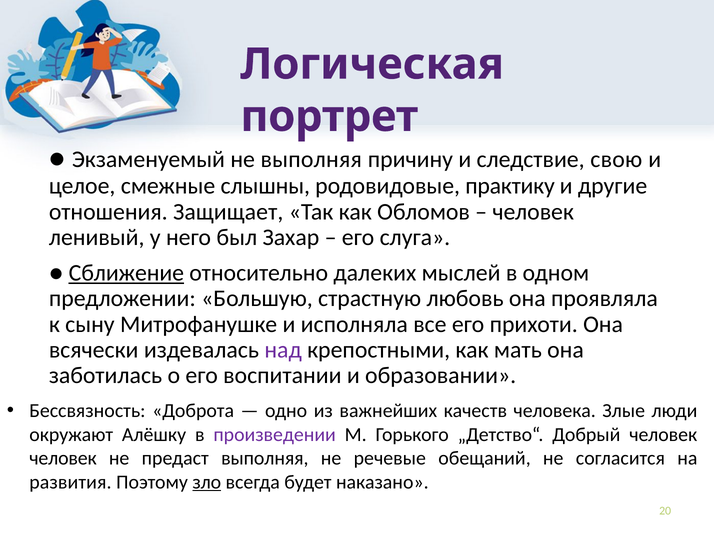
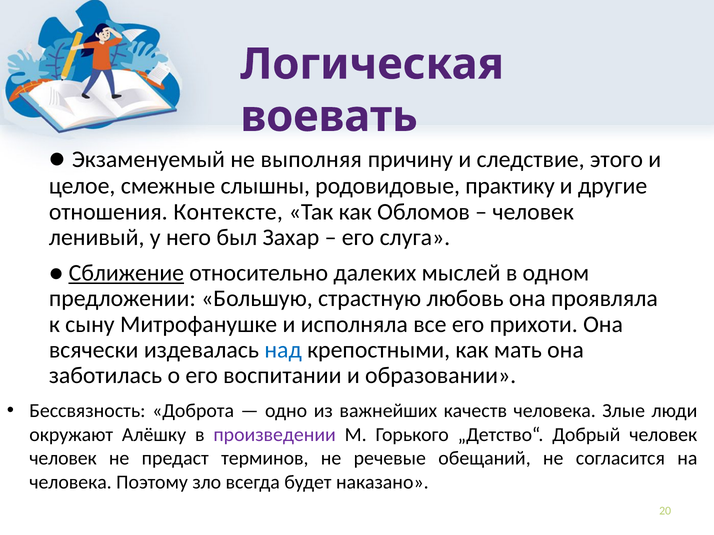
портрет: портрет -> воевать (329, 117)
свою: свою -> этого (616, 160)
Защищает: Защищает -> Контексте (228, 212)
над colour: purple -> blue (283, 350)
предаст выполняя: выполняя -> терминов (265, 459)
развития: развития -> человека (71, 483)
зло underline: present -> none (207, 483)
